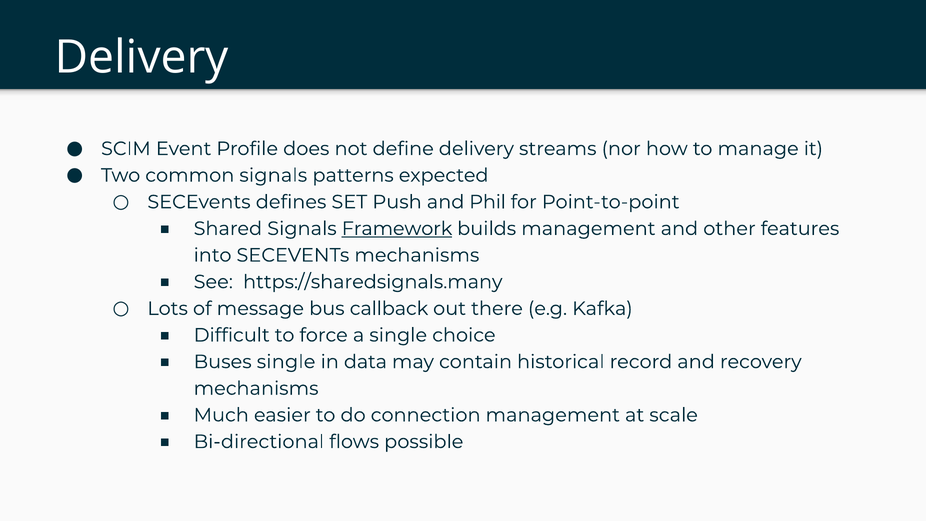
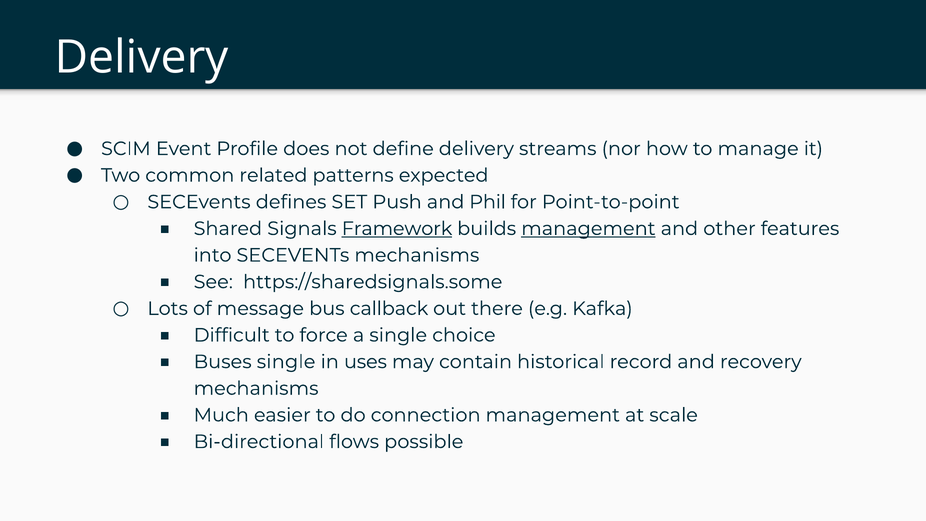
common signals: signals -> related (273, 175)
management underline: none -> present (588, 229)
https://sharedsignals.many: https://sharedsignals.many -> https://sharedsignals.some (373, 282)
data: data -> uses (365, 362)
